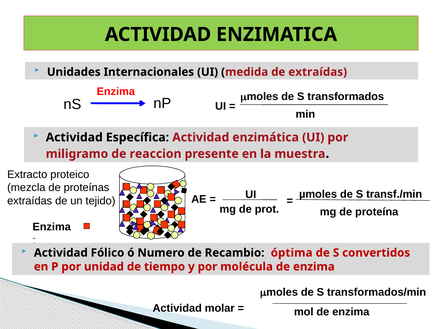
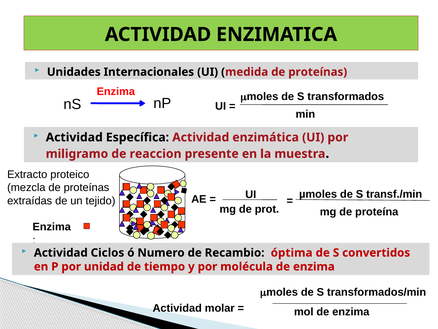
medida de extraídas: extraídas -> proteínas (318, 72)
Fólico: Fólico -> Ciclos (107, 252)
